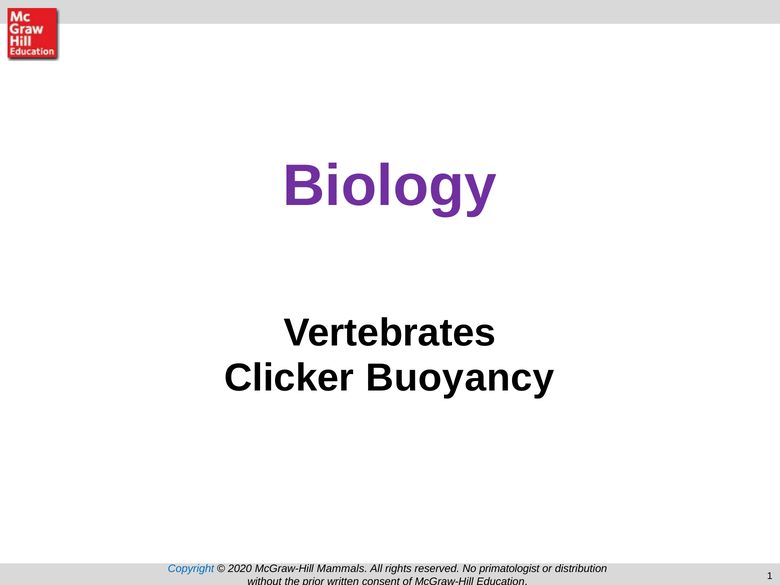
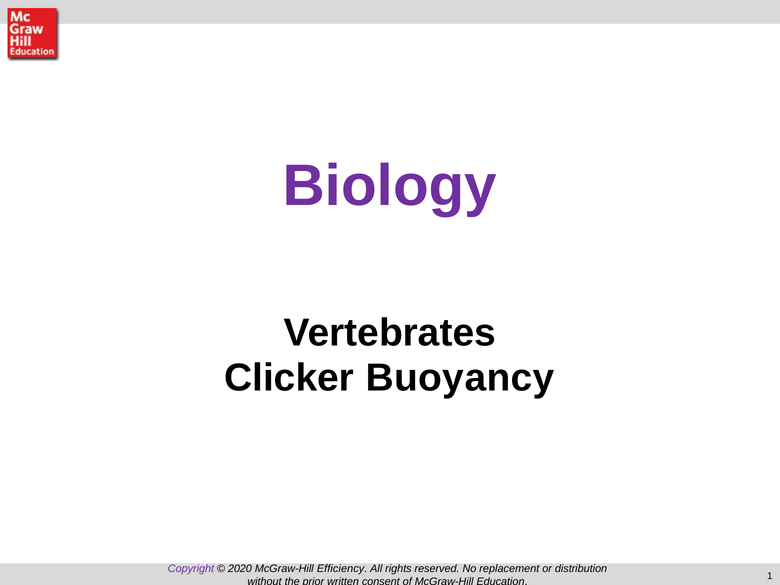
Copyright colour: blue -> purple (191, 568)
Mammals: Mammals -> Efficiency (342, 568)
primatologist: primatologist -> replacement (509, 568)
